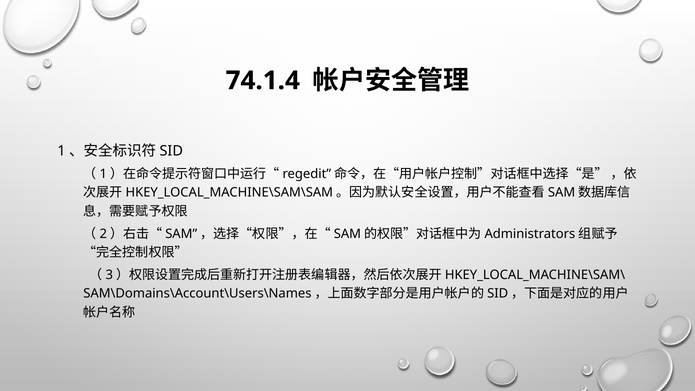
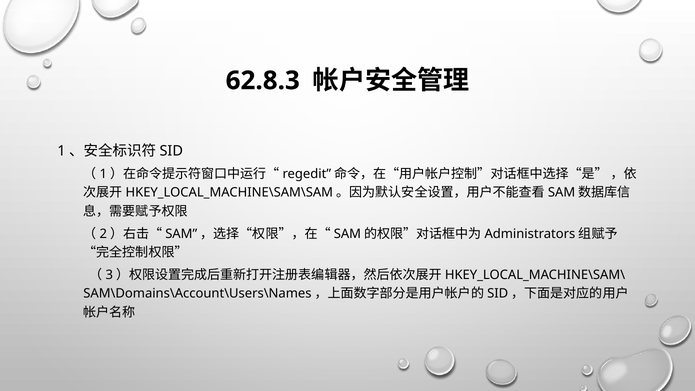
74.1.4: 74.1.4 -> 62.8.3 (263, 81)
